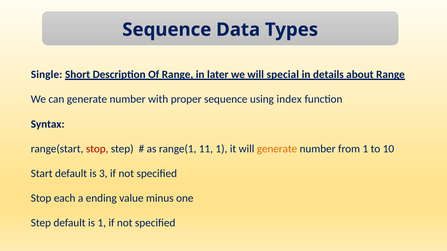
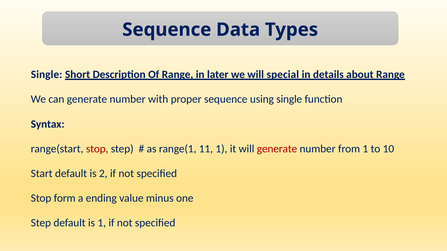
using index: index -> single (289, 99)
generate colour: orange -> red (277, 149)
3: 3 -> 2 (103, 174)
each: each -> form (65, 199)
